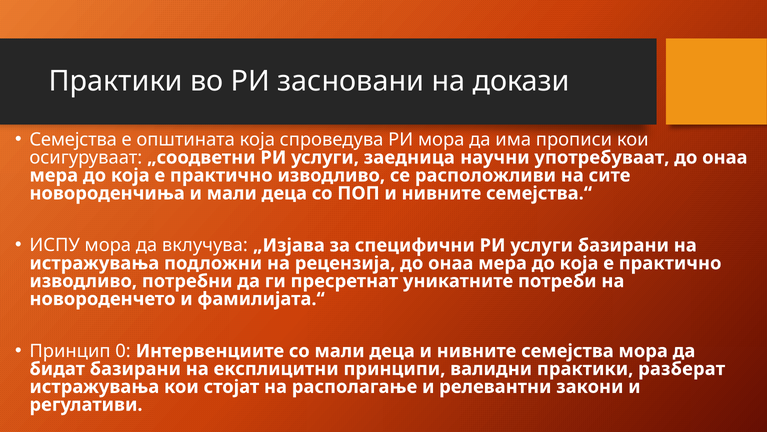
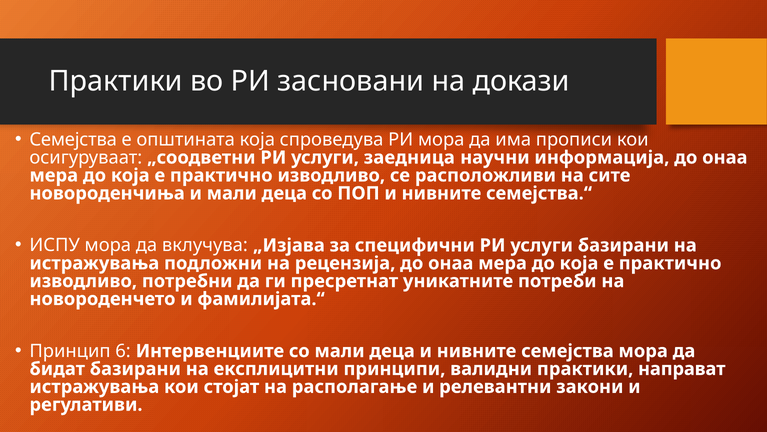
употребуваат: употребуваат -> информација (602, 157)
0: 0 -> 6 (123, 351)
разберат: разберат -> направат (682, 368)
